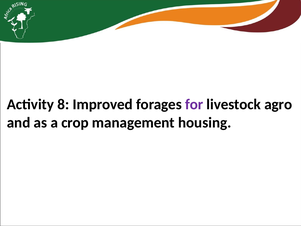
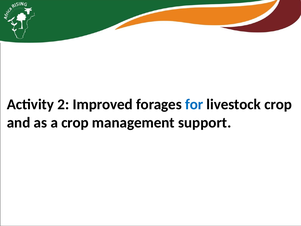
8: 8 -> 2 (63, 104)
for colour: purple -> blue (194, 104)
livestock agro: agro -> crop (278, 104)
housing: housing -> support (205, 122)
